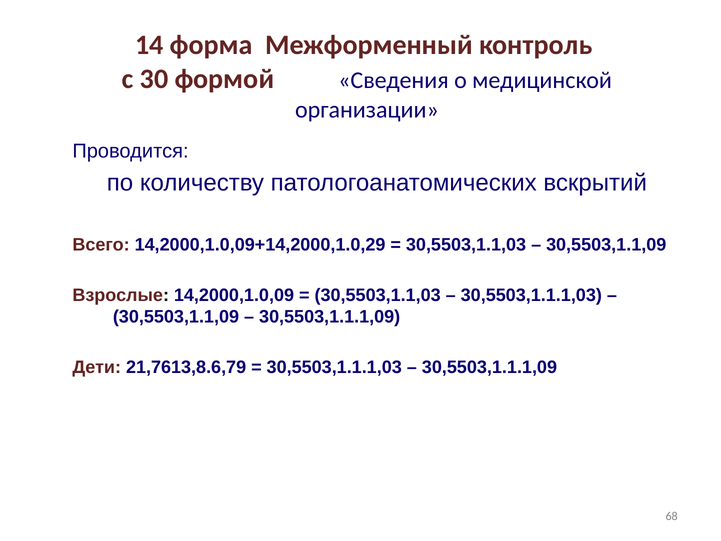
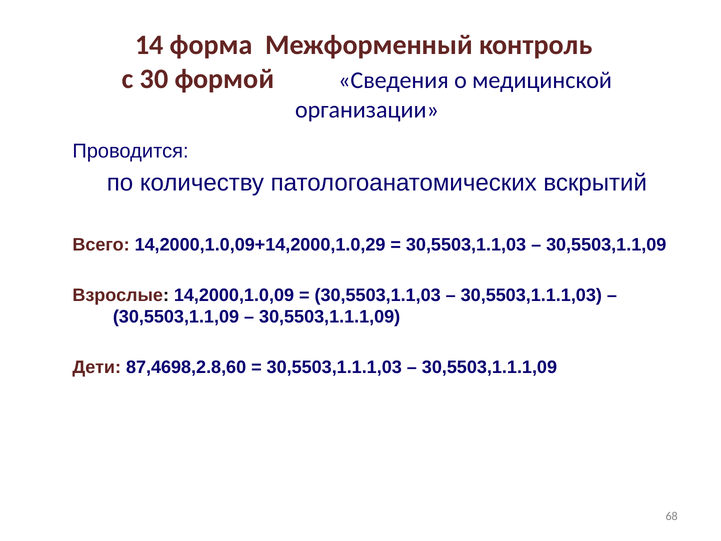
21,7613,8.6,79: 21,7613,8.6,79 -> 87,4698,2.8,60 (186, 367)
